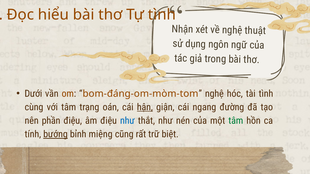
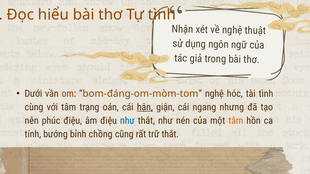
đường: đường -> nhưng (232, 107)
phần: phần -> phúc (51, 121)
tâm colour: green -> orange (236, 121)
bướng underline: present -> none (55, 135)
miệng: miệng -> chồng (101, 135)
trữ biệt: biệt -> thắt (170, 135)
